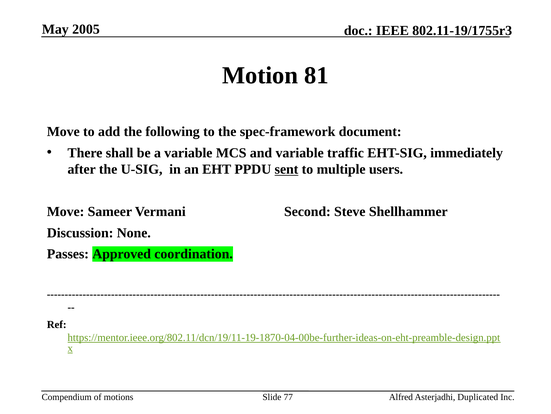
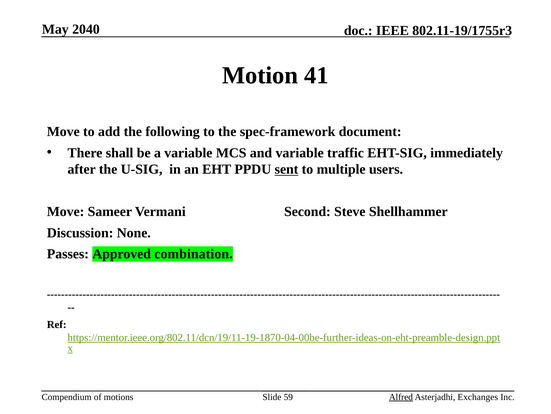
2005: 2005 -> 2040 (86, 29)
81: 81 -> 41 (317, 75)
coordination: coordination -> combination (194, 254)
77: 77 -> 59 (288, 396)
Alfred underline: none -> present (401, 396)
Duplicated: Duplicated -> Exchanges (478, 396)
